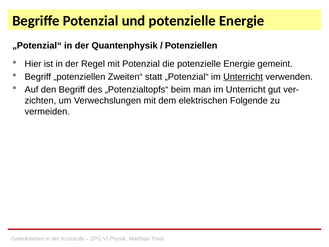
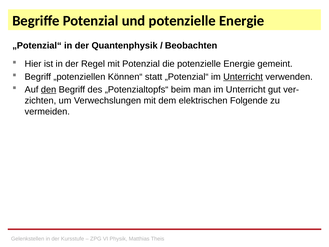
Potenziellen: Potenziellen -> Beobachten (191, 46)
Zweiten“: Zweiten“ -> Können“ (125, 77)
den underline: none -> present (49, 89)
